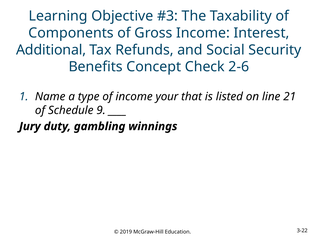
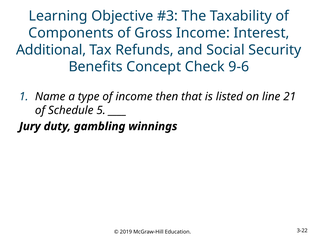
2-6: 2-6 -> 9-6 (239, 67)
your: your -> then (167, 97)
9: 9 -> 5 (101, 111)
